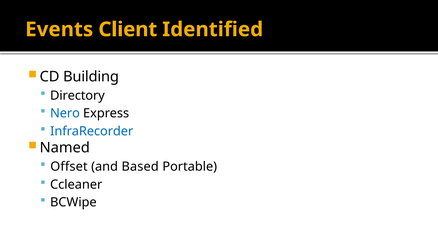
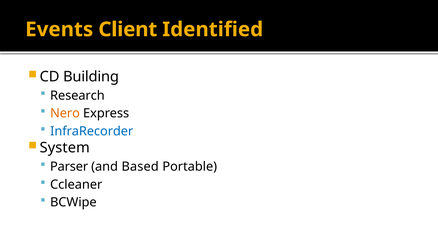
Directory: Directory -> Research (77, 96)
Nero colour: blue -> orange (65, 114)
Named: Named -> System (65, 148)
Offset: Offset -> Parser (69, 167)
